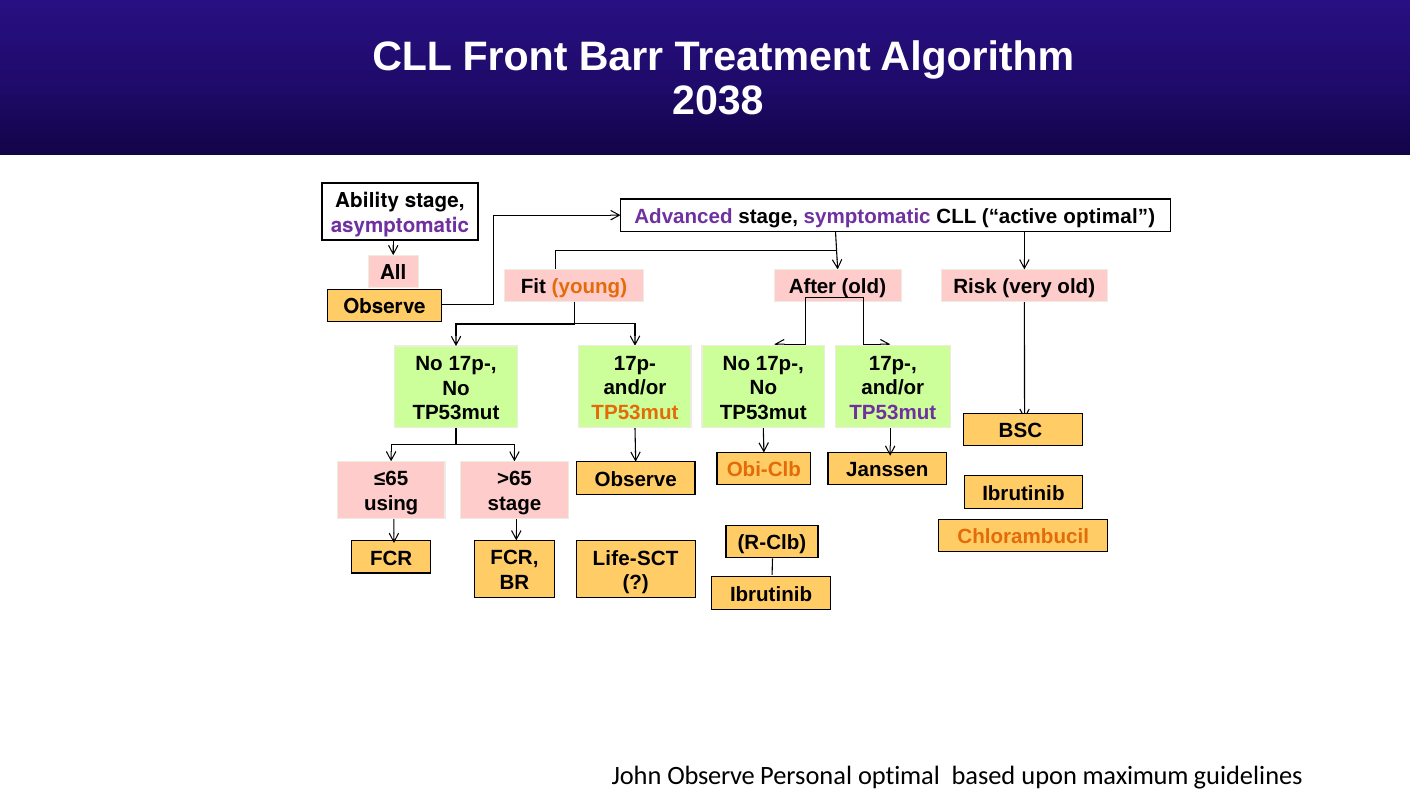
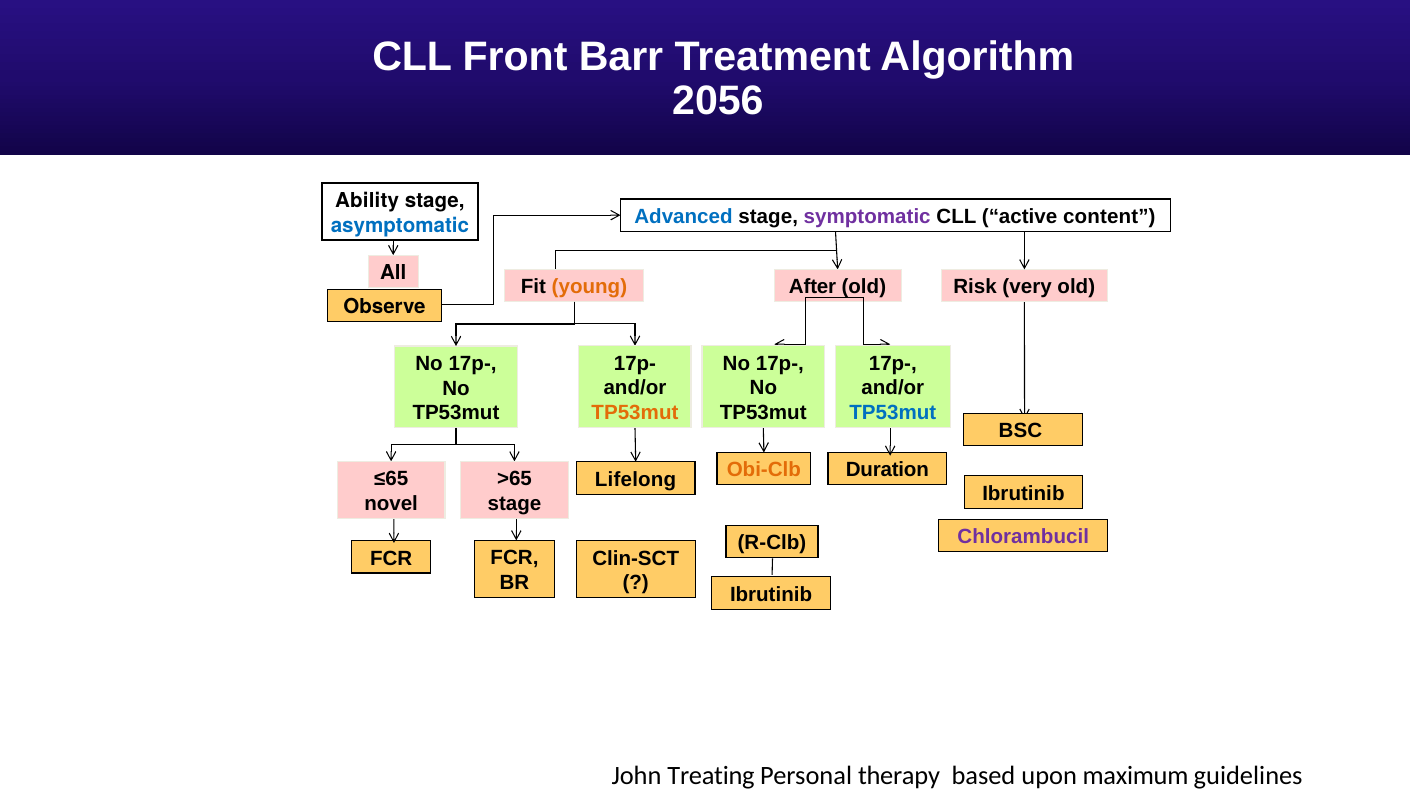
2038: 2038 -> 2056 (718, 101)
Advanced colour: purple -> blue (684, 217)
active optimal: optimal -> content (1109, 217)
asymptomatic colour: purple -> blue (400, 225)
TP53mut colour: purple -> blue (893, 413)
Janssen: Janssen -> Duration (887, 470)
Observe: Observe -> Lifelong (636, 479)
using: using -> novel (391, 504)
Chlorambucil colour: orange -> purple (1023, 537)
Life-SCT: Life-SCT -> Clin-SCT (636, 558)
John Observe: Observe -> Treating (711, 776)
Personal optimal: optimal -> therapy (899, 776)
